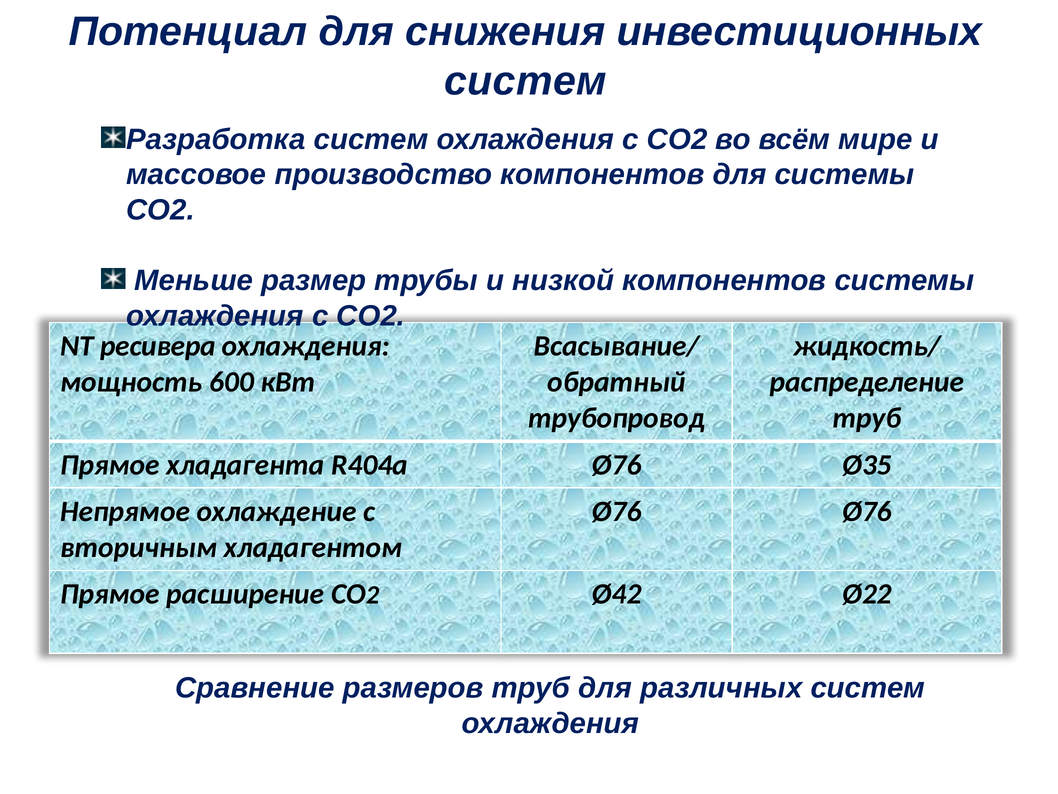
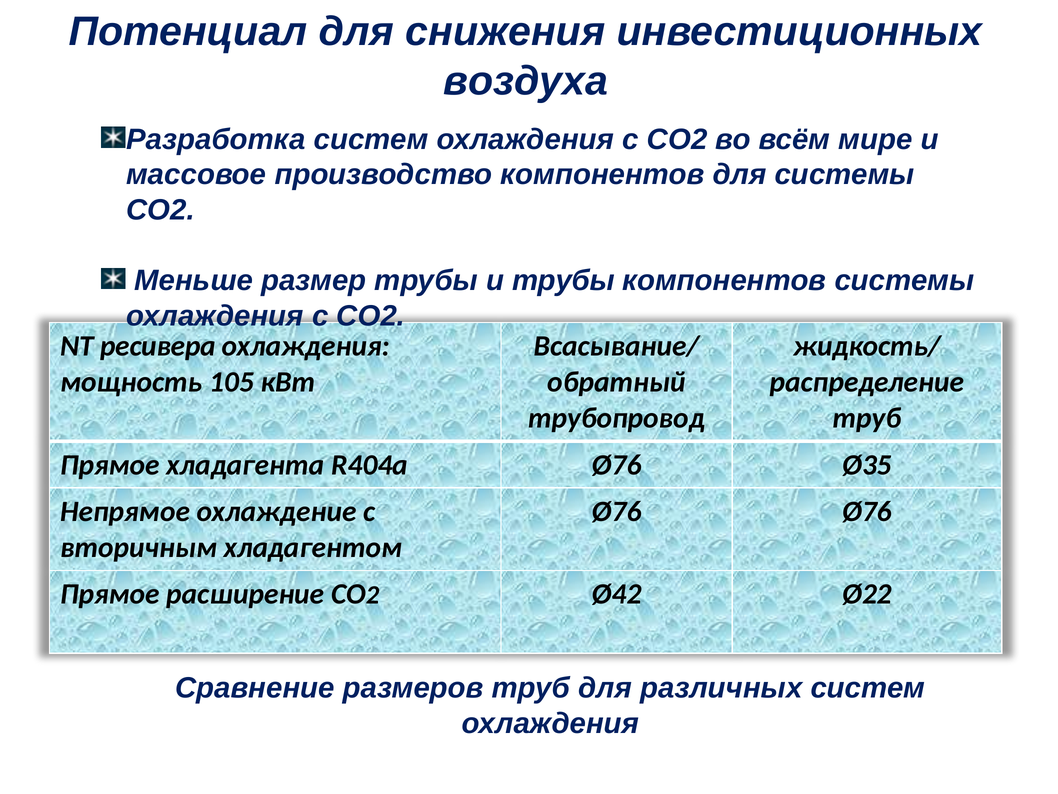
систем: систем -> воздуха (526, 81)
и низкой: низкой -> трубы (563, 280)
600: 600 -> 105 (232, 382)
